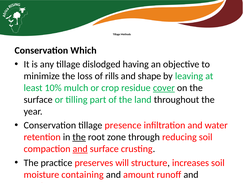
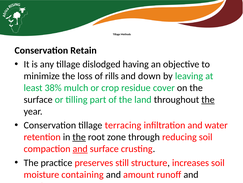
Which: Which -> Retain (84, 50)
shape: shape -> down (149, 76)
10%: 10% -> 38% (53, 88)
cover underline: present -> none (164, 88)
the underline: none -> present (208, 99)
presence: presence -> terracing (123, 125)
will: will -> still (122, 162)
